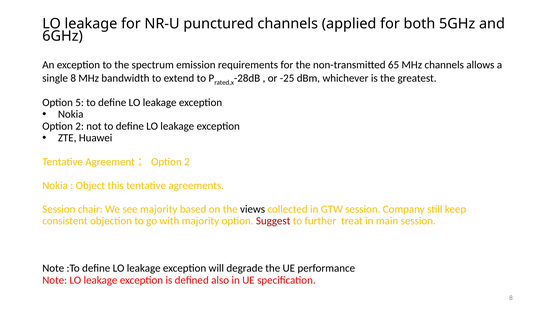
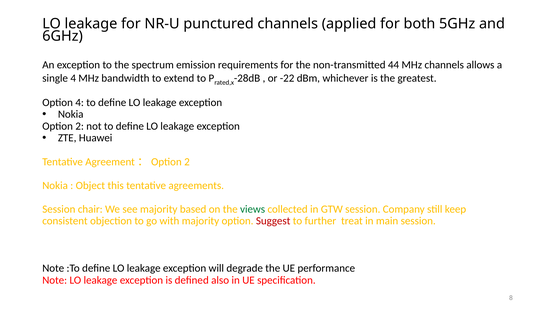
65: 65 -> 44 (394, 65)
single 8: 8 -> 4 (73, 78)
-25: -25 -> -22 (287, 78)
Option 5: 5 -> 4 (80, 103)
views colour: black -> green (253, 209)
